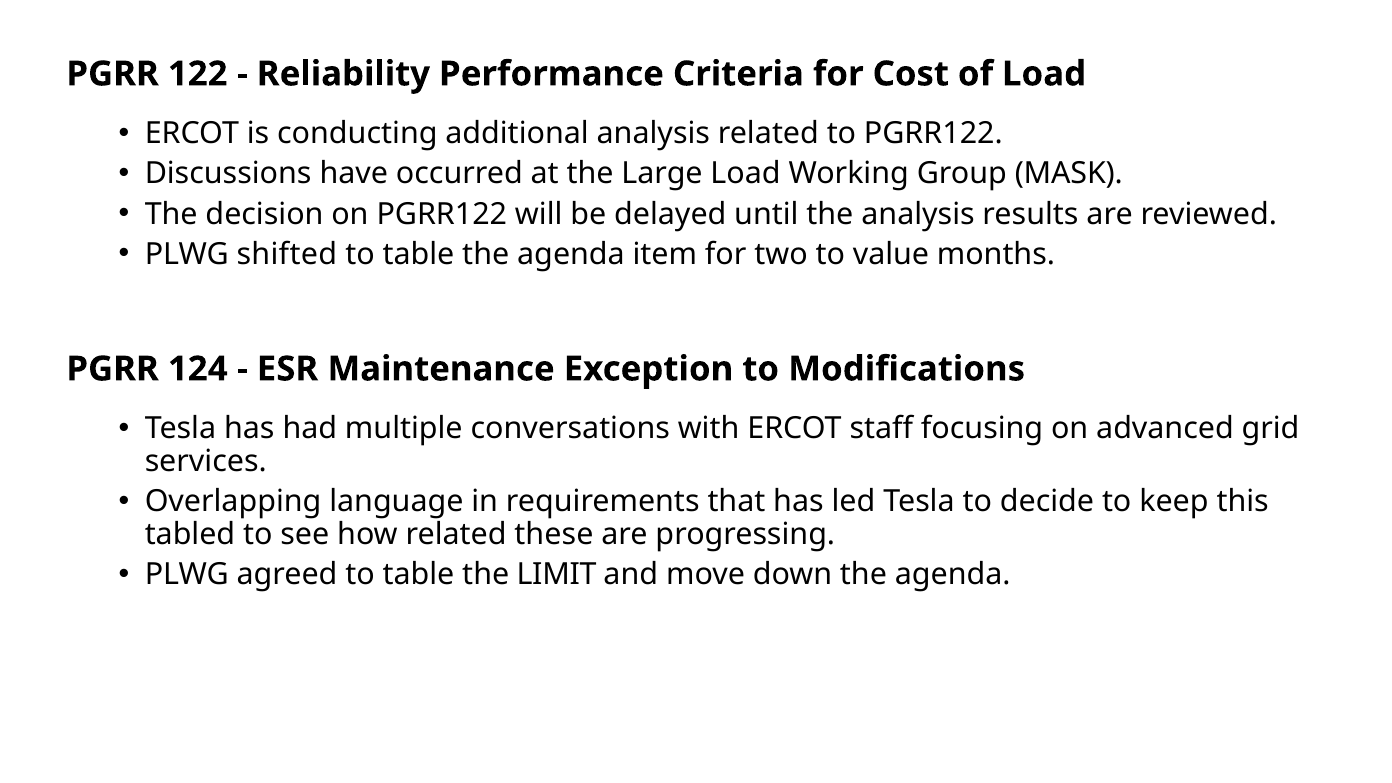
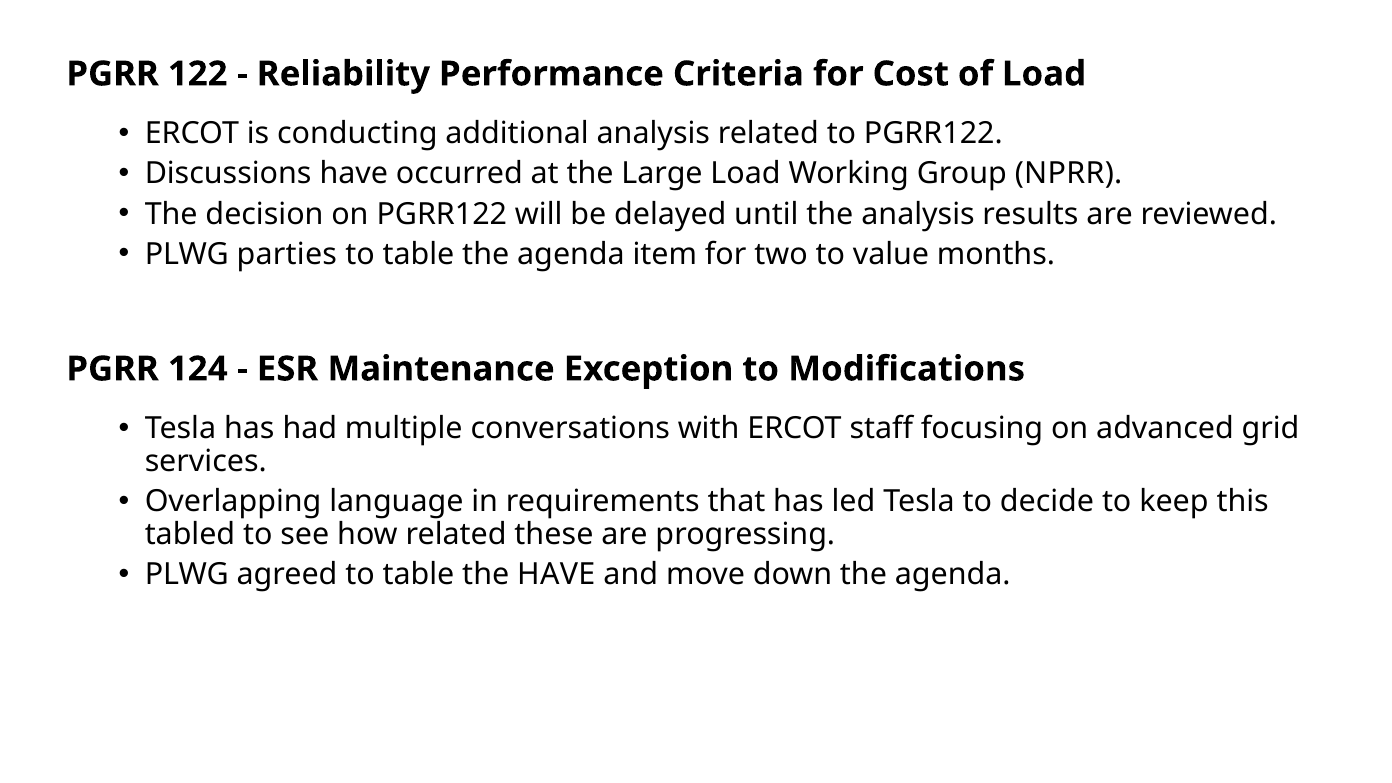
MASK: MASK -> NPRR (1069, 174)
shifted: shifted -> parties (287, 254)
the LIMIT: LIMIT -> HAVE (556, 575)
